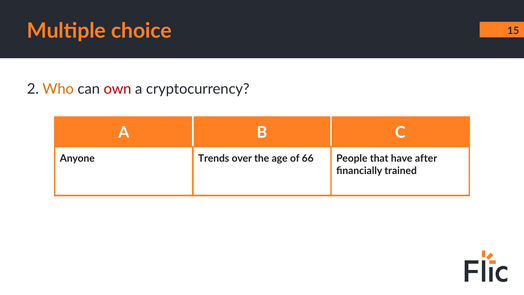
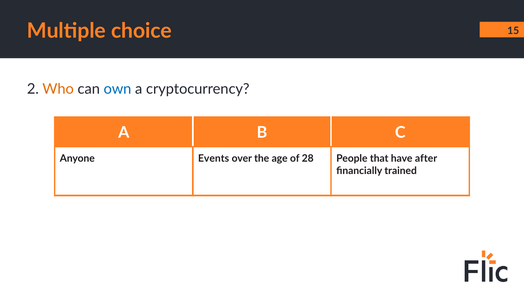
own colour: red -> blue (117, 89)
Trends: Trends -> Events (214, 158)
66: 66 -> 28 (308, 158)
